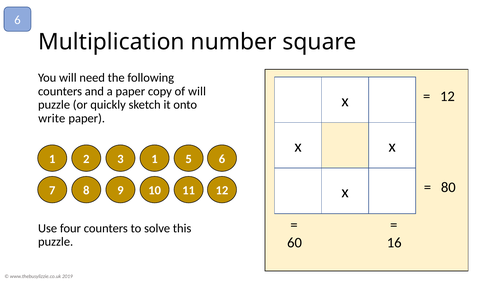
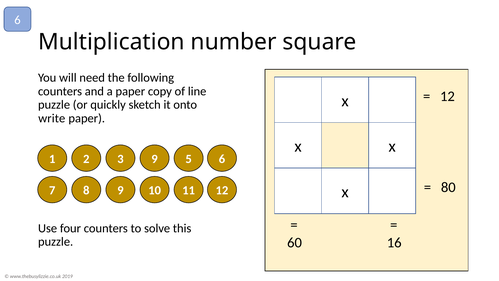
of will: will -> line (197, 91)
1 1: 1 -> 9 (155, 159)
